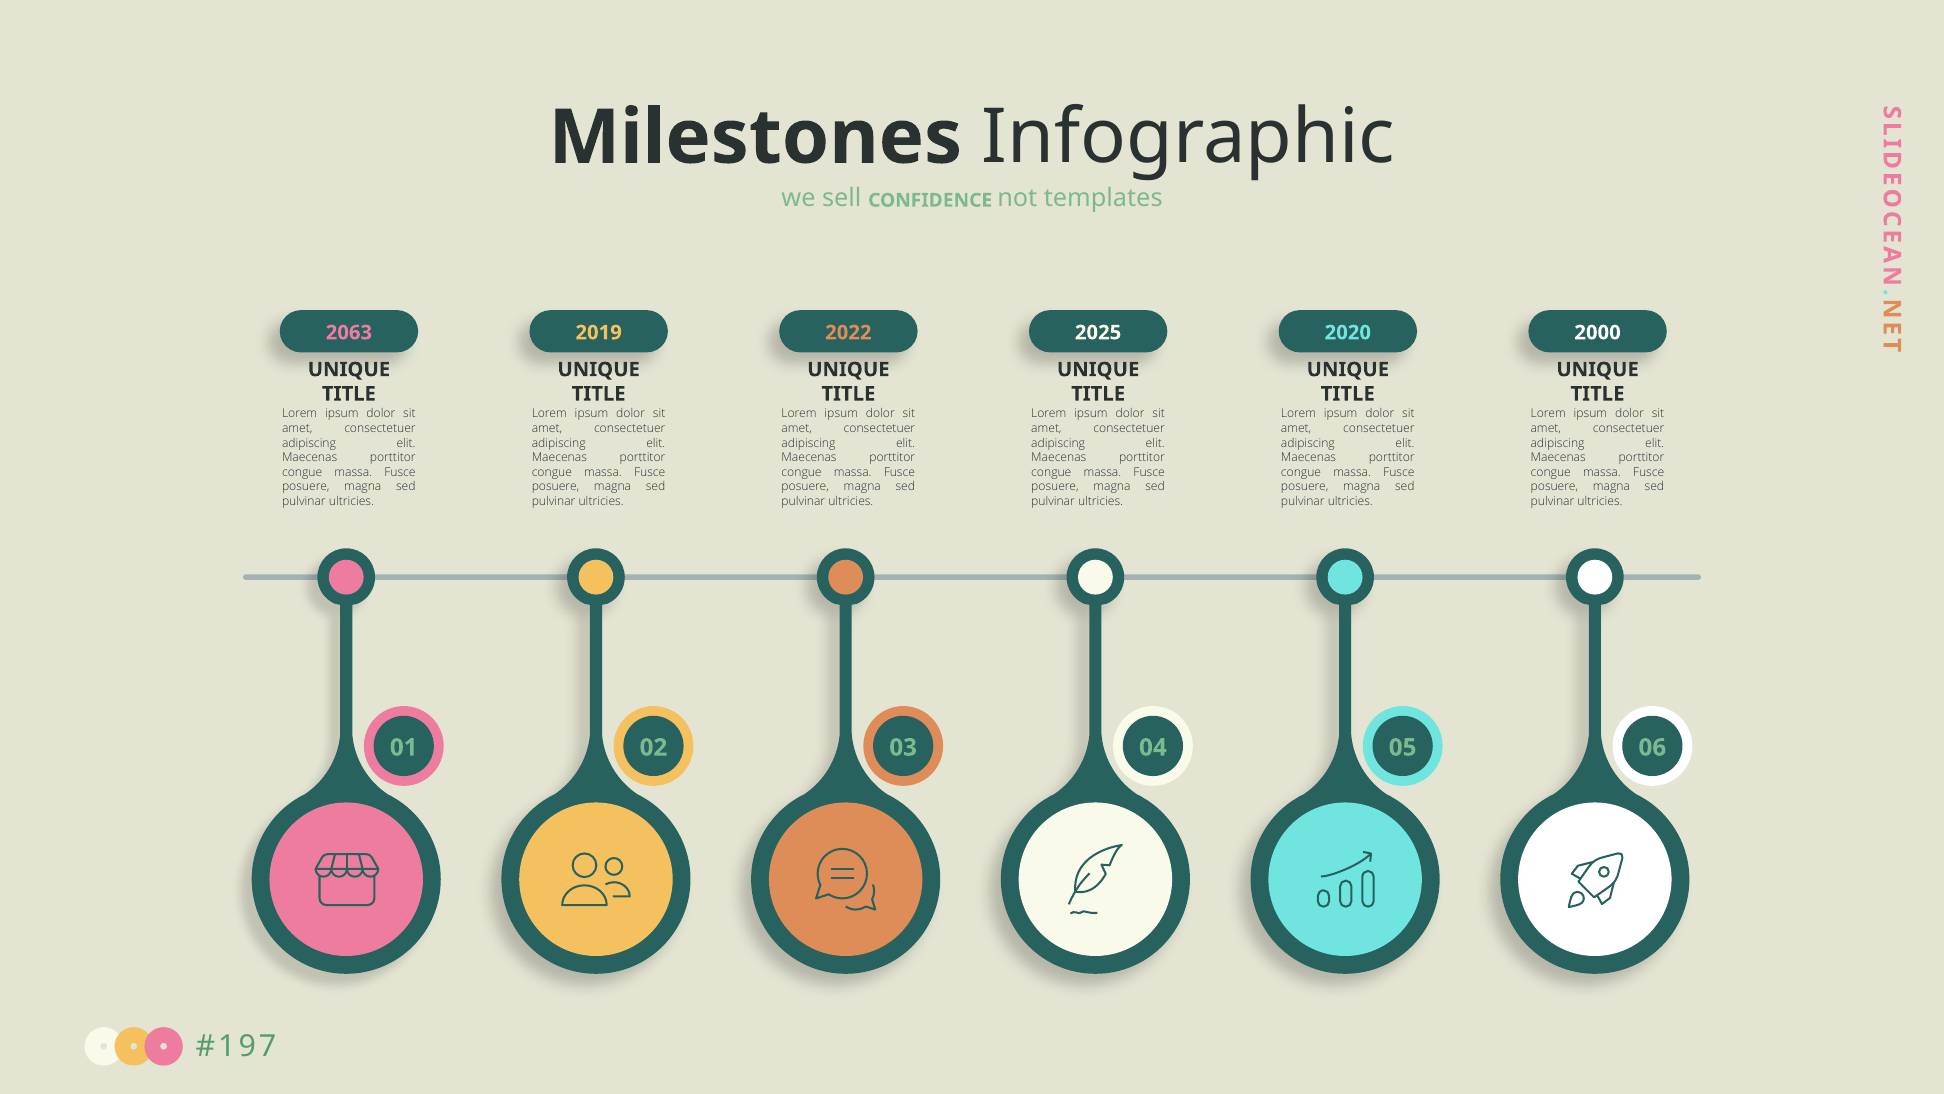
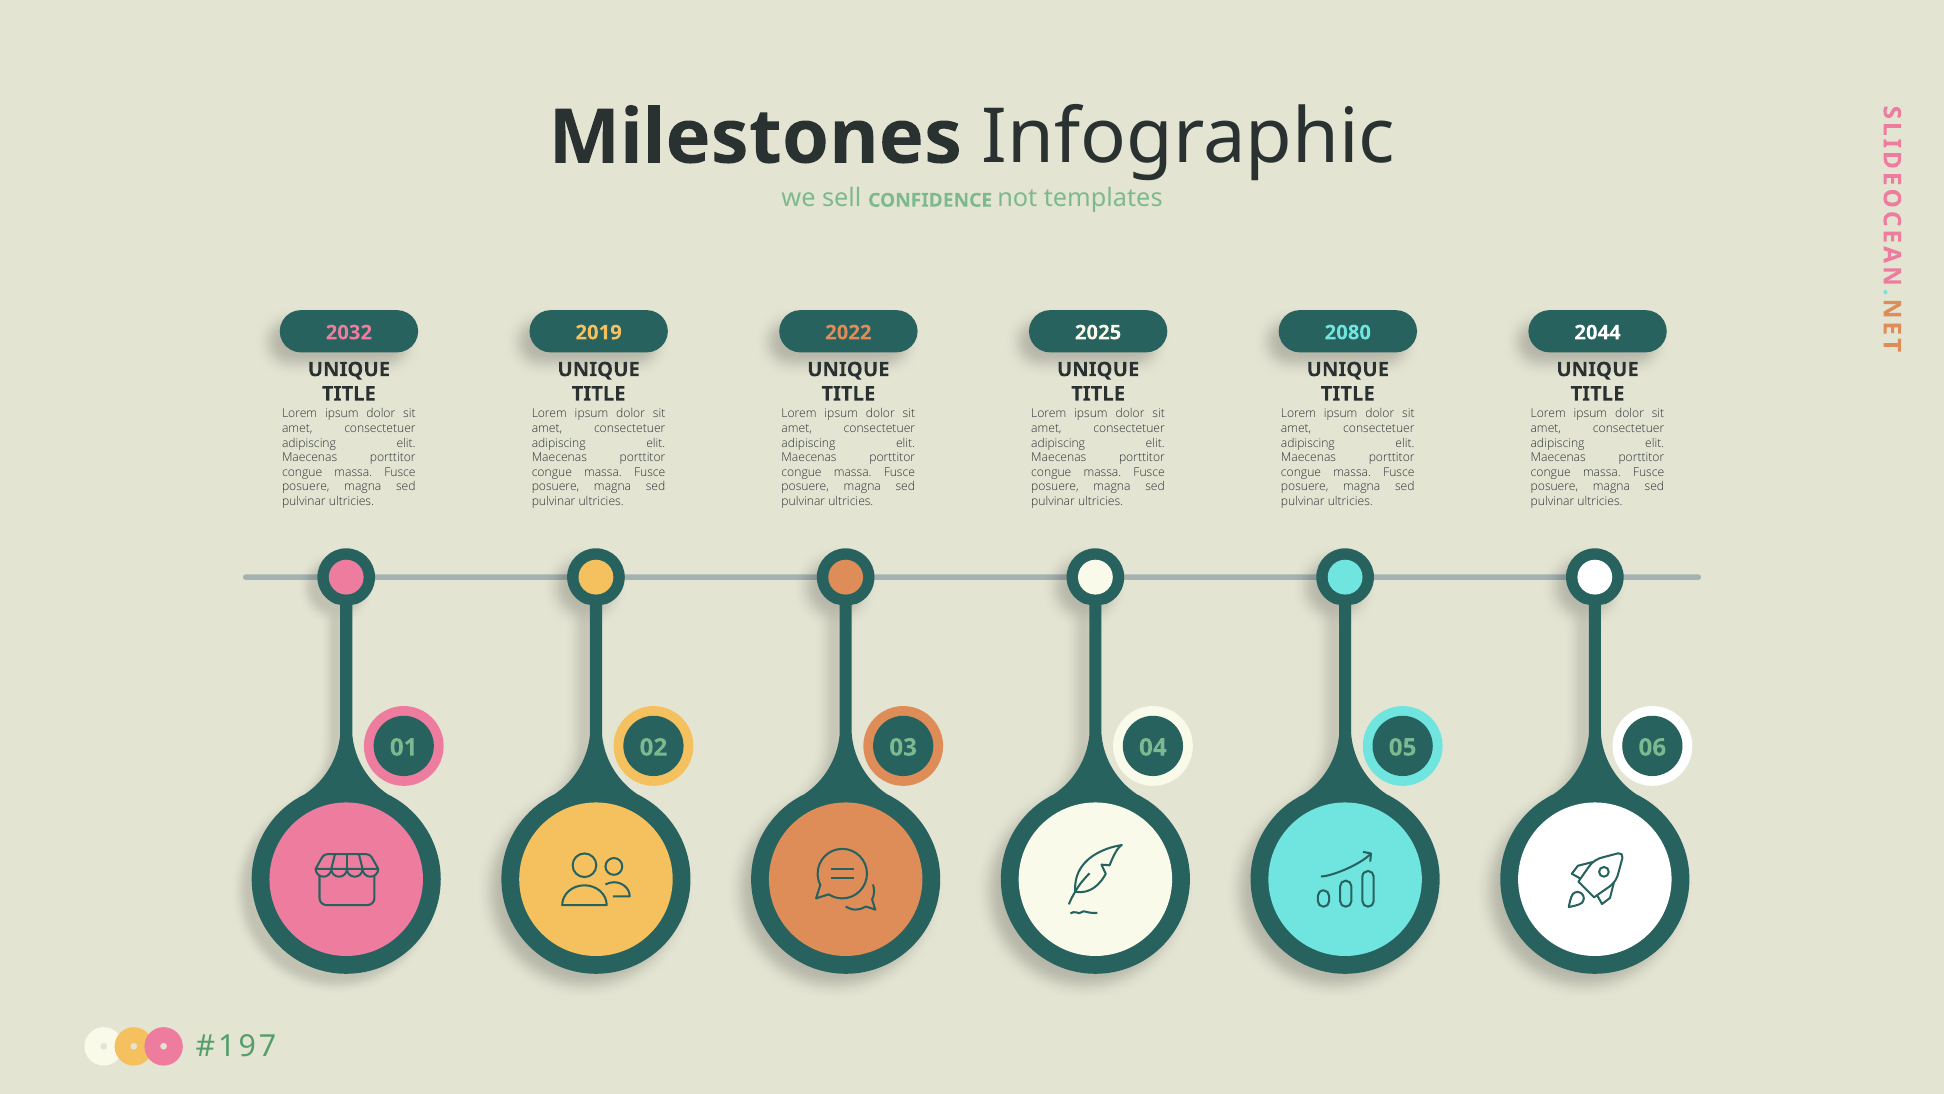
2063: 2063 -> 2032 (349, 333)
2020: 2020 -> 2080 (1348, 333)
2000: 2000 -> 2044 (1598, 333)
